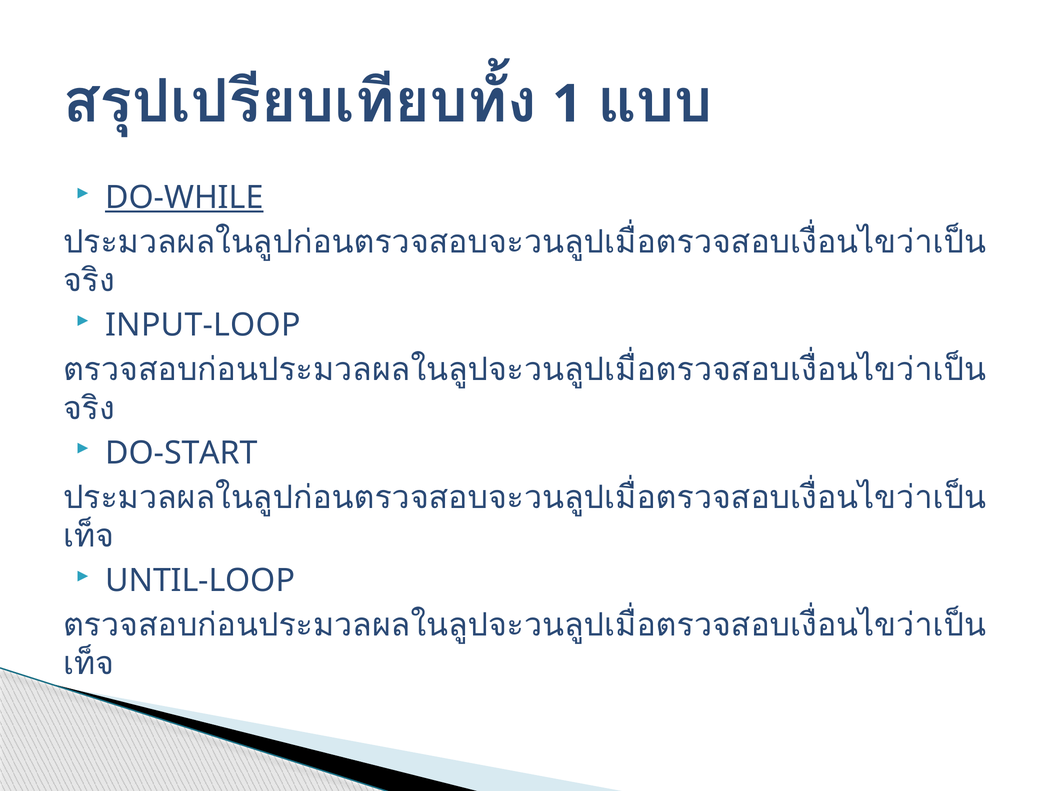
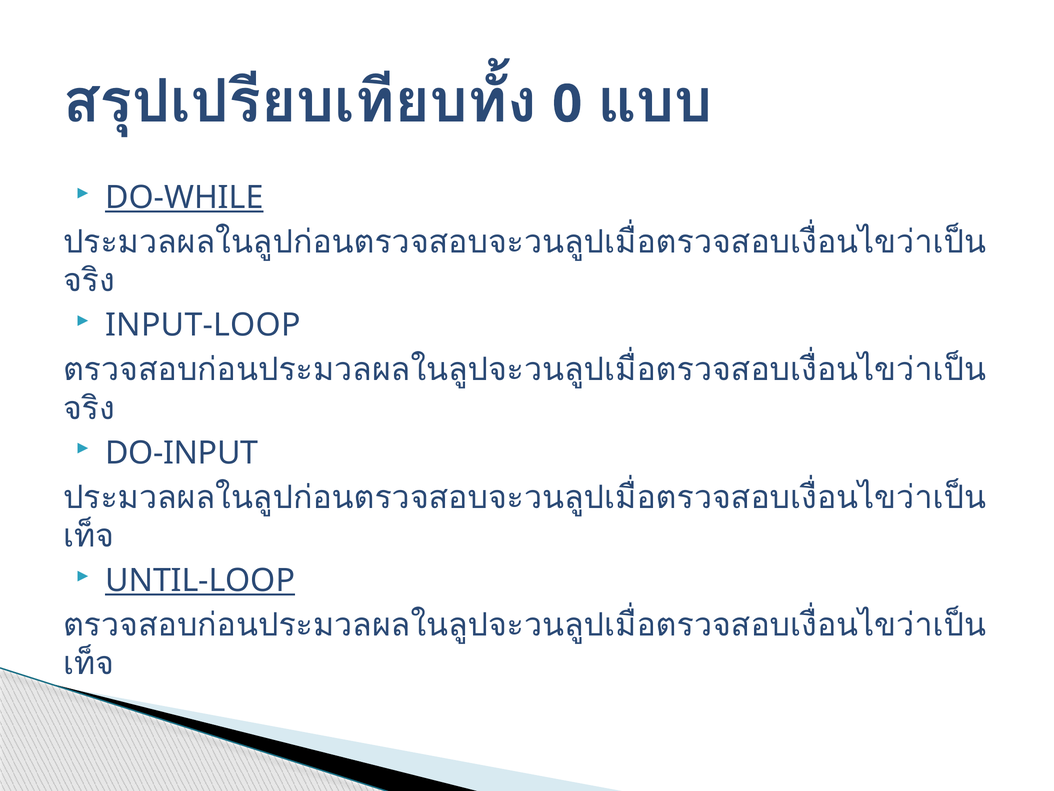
1: 1 -> 0 (567, 104)
DO-START: DO-START -> DO-INPUT (182, 453)
UNTIL-LOOP underline: none -> present (200, 580)
